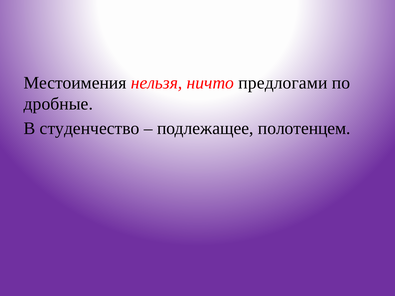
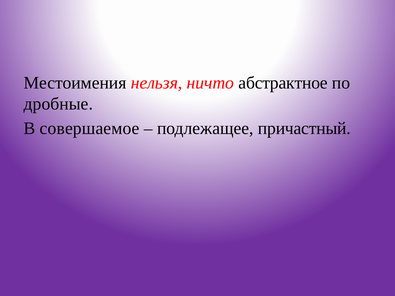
предлогами: предлогами -> абстрактное (283, 83)
студенчество: студенчество -> совершаемое (90, 129)
полотенцем: полотенцем -> причастный (304, 129)
